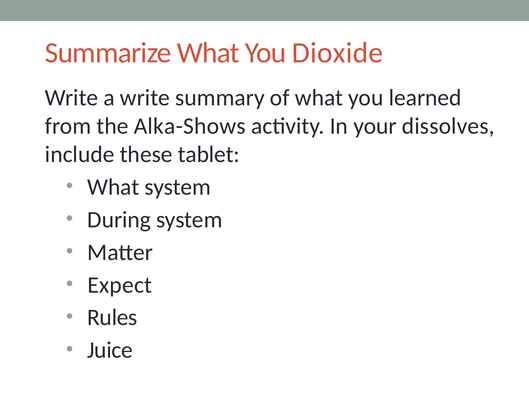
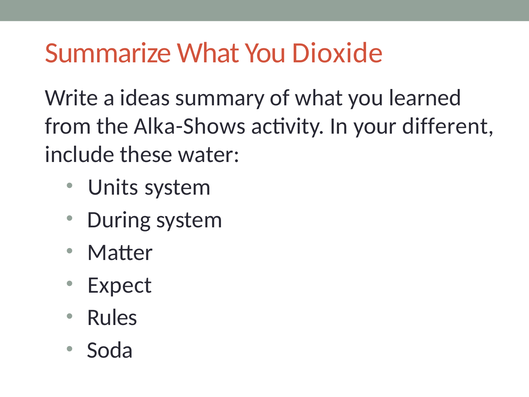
a write: write -> ideas (145, 98)
dissolves: dissolves -> different (448, 126)
tablet: tablet -> water (209, 154)
What: What -> Units (113, 187)
Juice: Juice -> Soda (110, 350)
